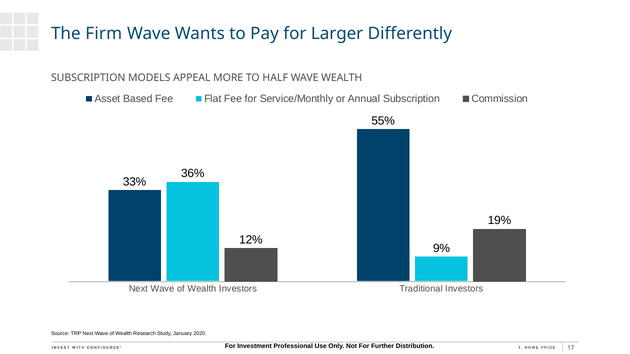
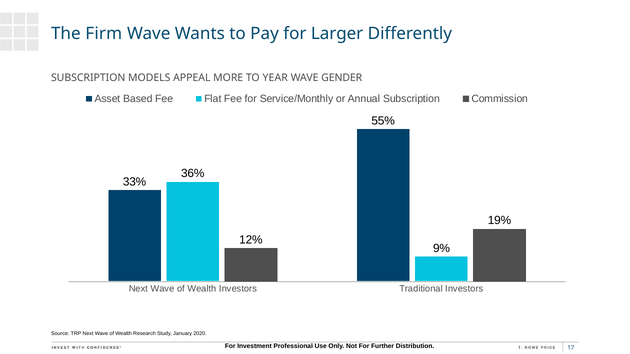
HALF: HALF -> YEAR (275, 78)
WAVE WEALTH: WEALTH -> GENDER (342, 78)
